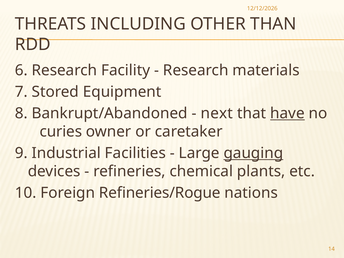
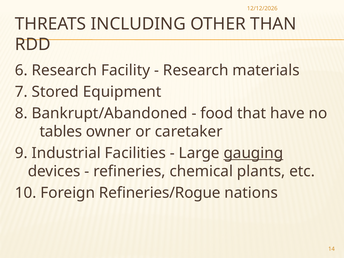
next: next -> food (217, 113)
have underline: present -> none (287, 113)
curies: curies -> tables (61, 132)
